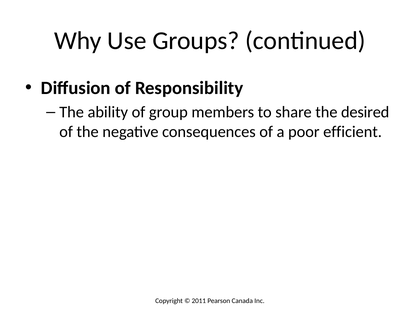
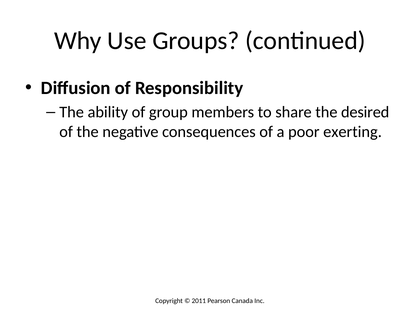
efficient: efficient -> exerting (353, 132)
